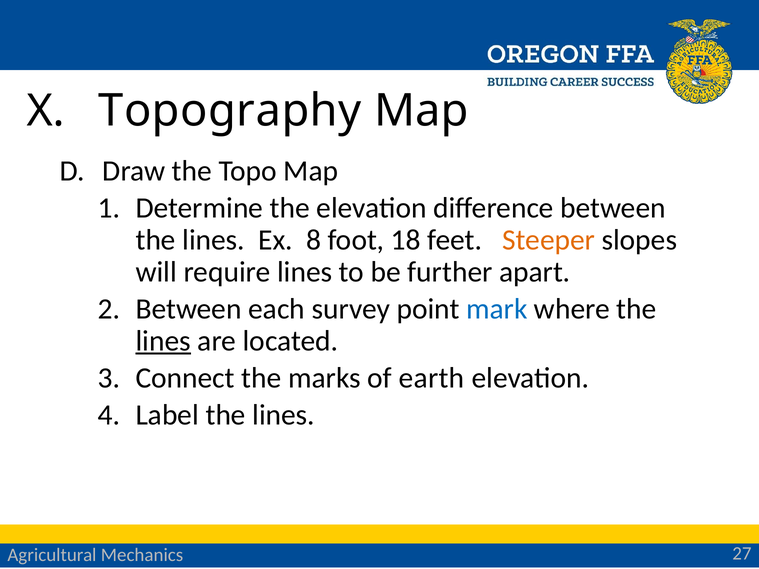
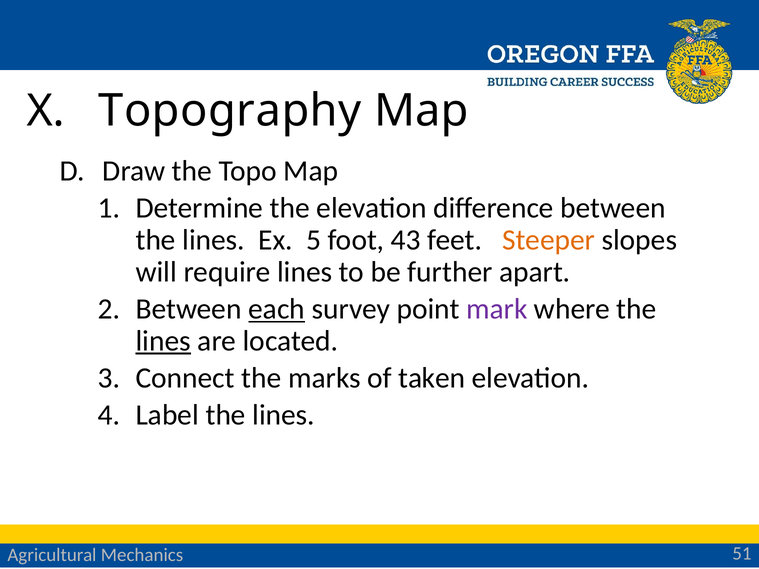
8: 8 -> 5 (314, 240)
18: 18 -> 43 (406, 240)
each underline: none -> present (277, 309)
mark colour: blue -> purple (497, 309)
earth: earth -> taken (432, 378)
27: 27 -> 51 (742, 554)
